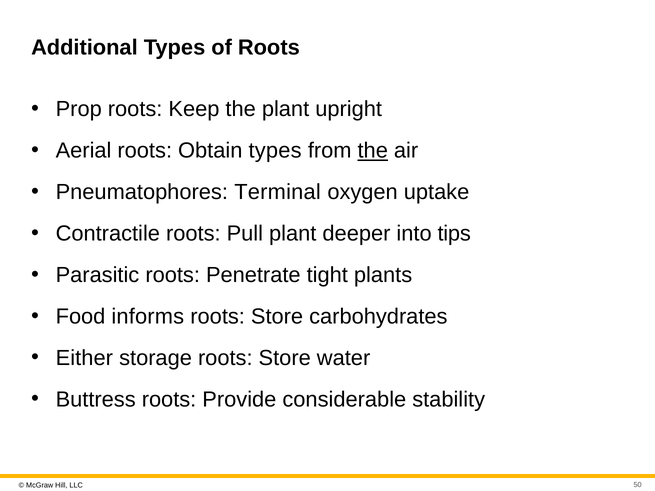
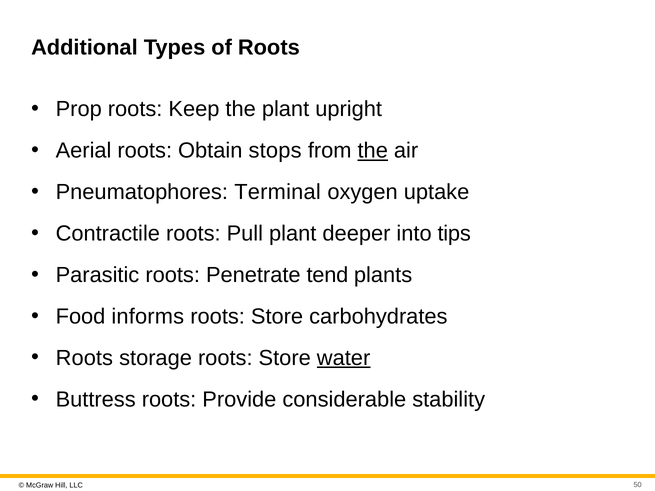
Obtain types: types -> stops (275, 151)
tight: tight -> tend (327, 275)
Either: Either -> Roots (84, 358)
water underline: none -> present (344, 358)
